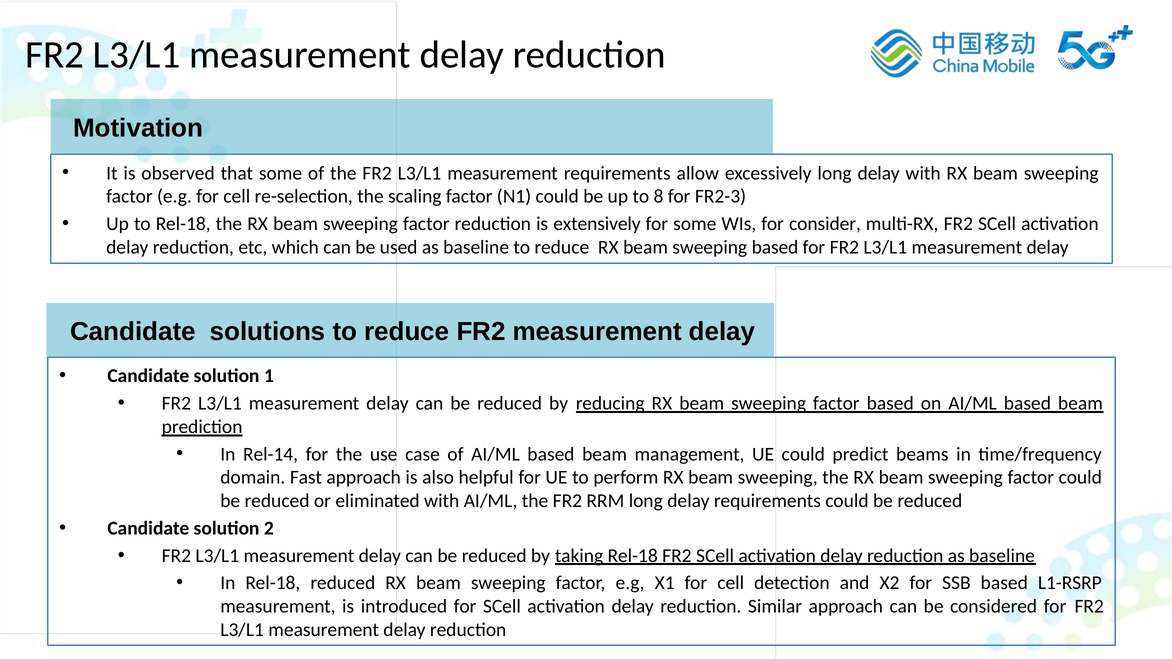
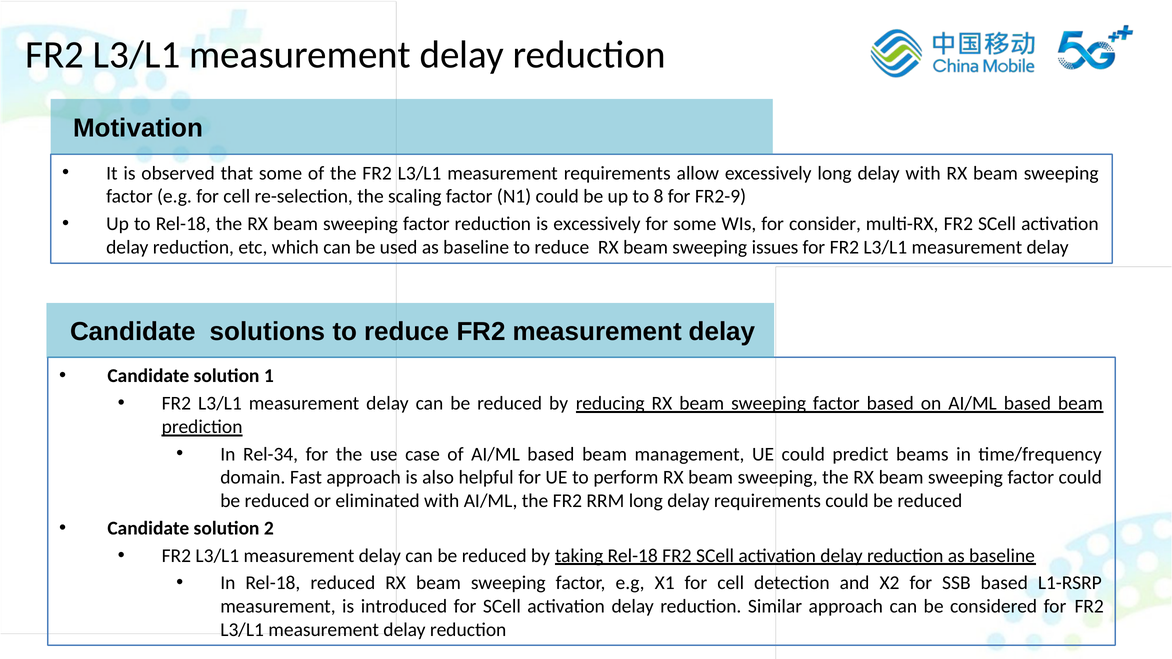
FR2-3: FR2-3 -> FR2-9 (720, 197)
is extensively: extensively -> excessively (597, 224)
sweeping based: based -> issues (775, 247)
Rel-14: Rel-14 -> Rel-34 (271, 454)
